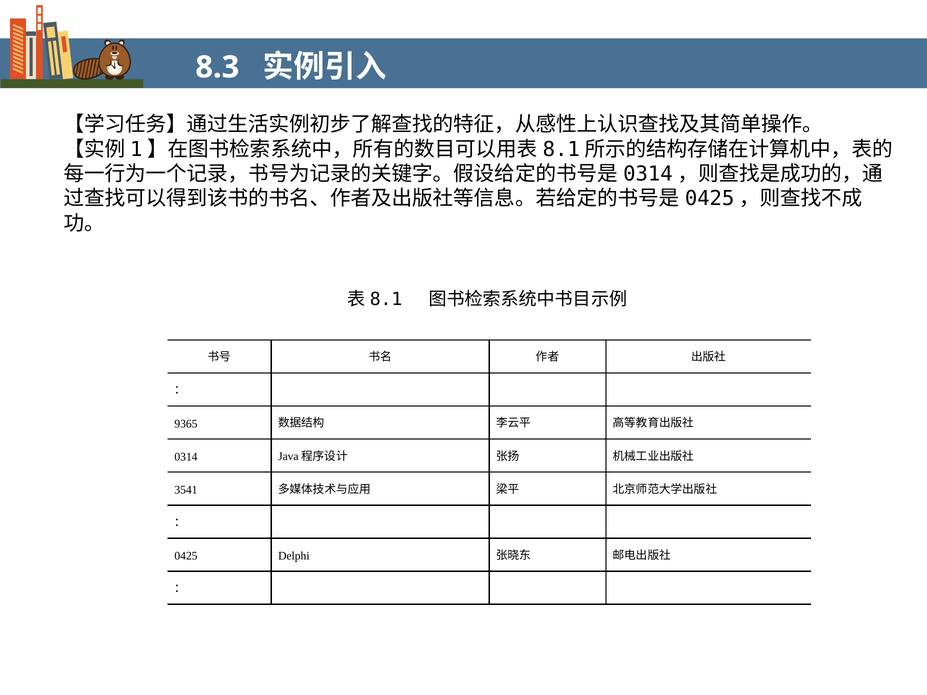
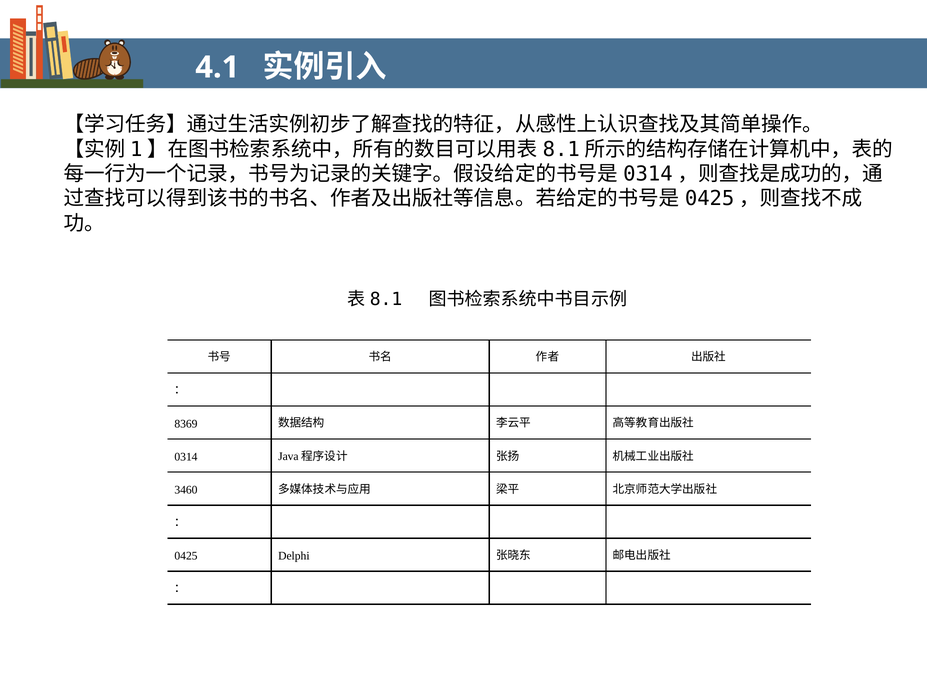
8.3: 8.3 -> 4.1 (217, 67)
9365: 9365 -> 8369 (186, 424)
3541: 3541 -> 3460 (186, 490)
